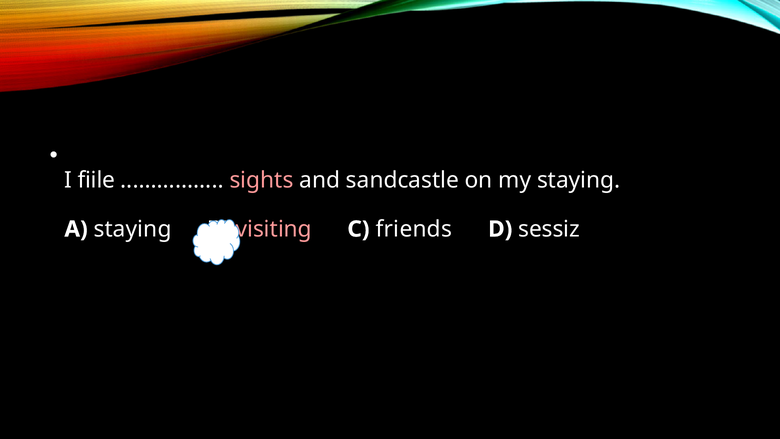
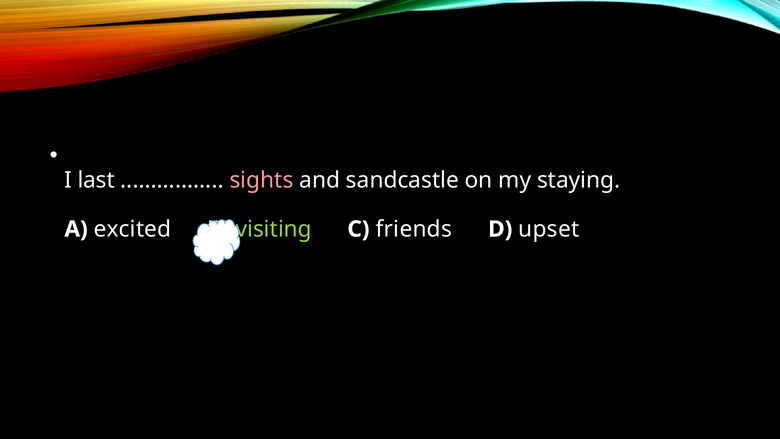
fiile: fiile -> last (96, 180)
A staying: staying -> excited (133, 229)
visiting colour: pink -> light green (274, 229)
sessiz: sessiz -> upset (549, 229)
